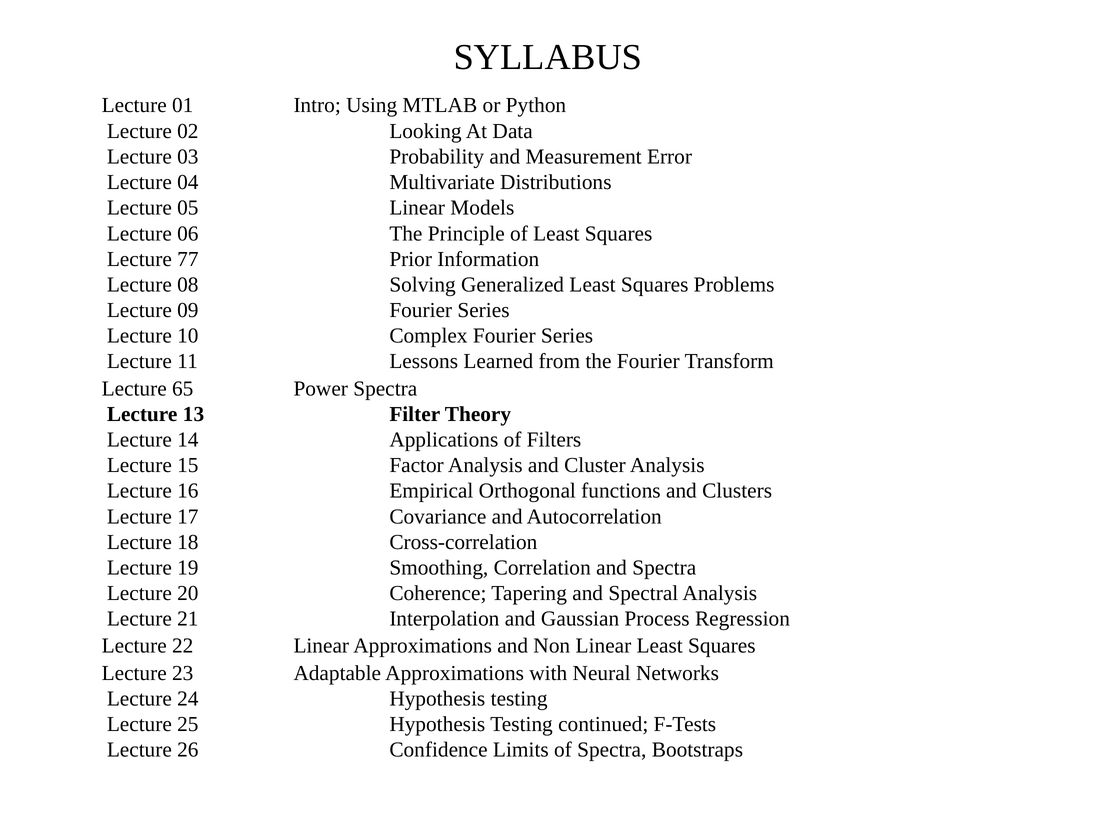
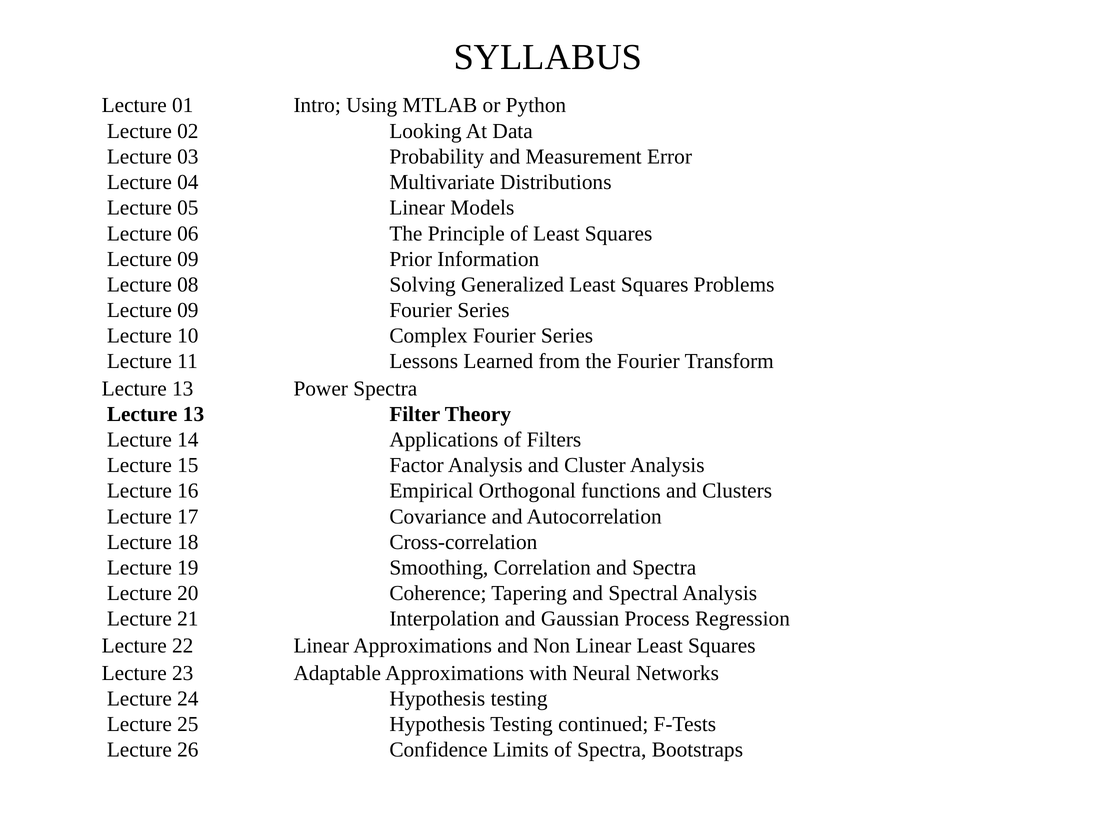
77: 77 -> 09 (188, 259)
65: 65 -> 13 (183, 389)
